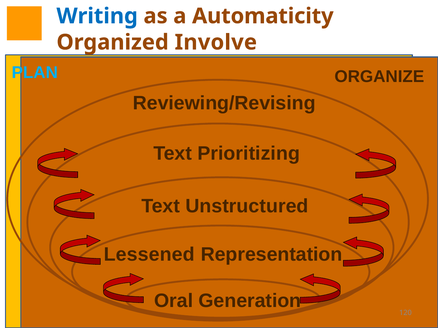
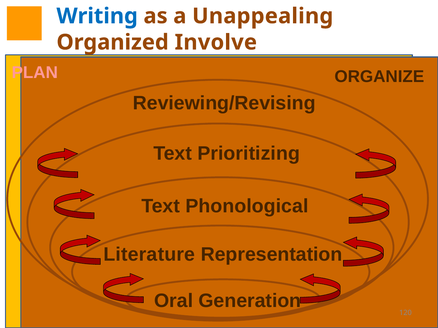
Automaticity: Automaticity -> Unappealing (263, 16)
PLAN colour: light blue -> pink (35, 73)
Unstructured: Unstructured -> Phonological (247, 206)
Lessened: Lessened -> Literature (149, 255)
